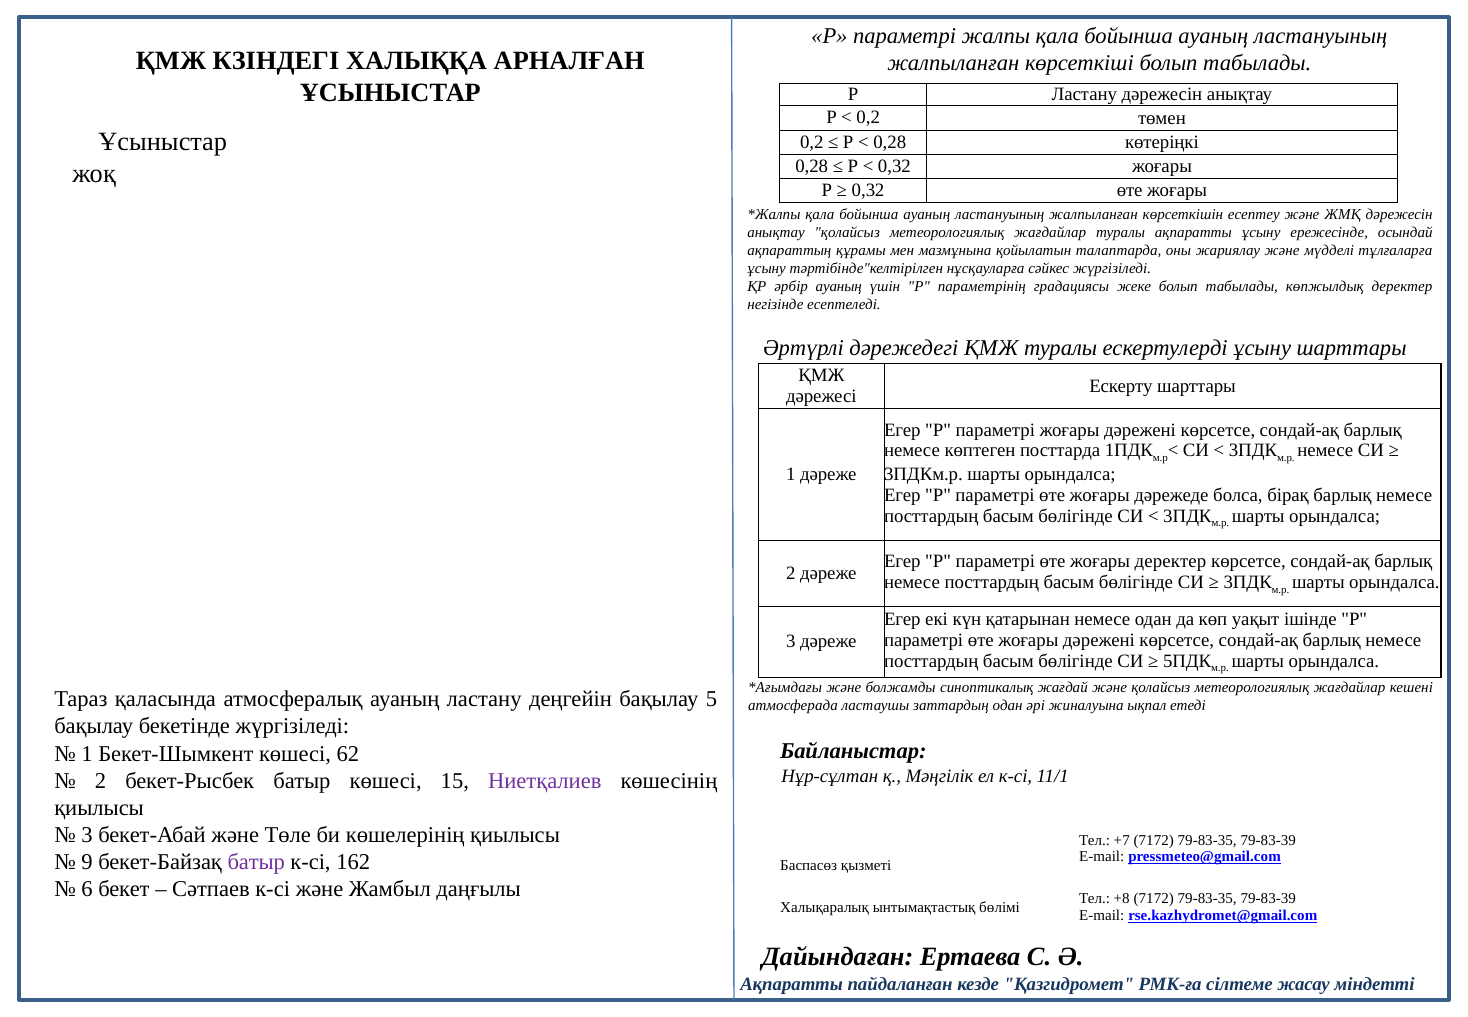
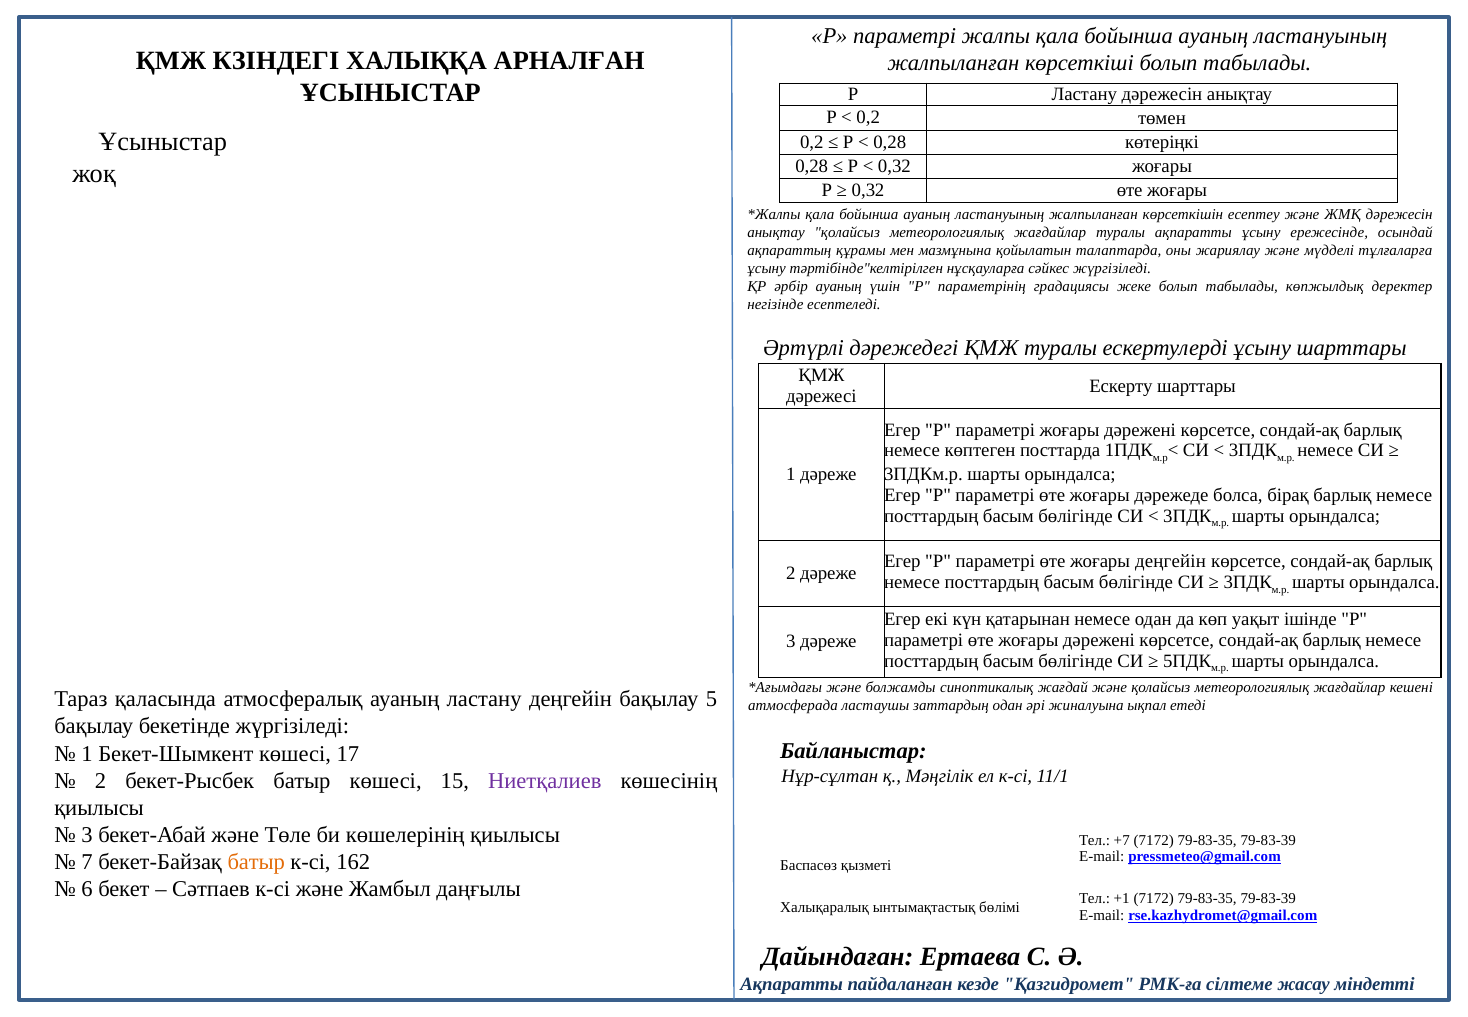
жоғары деректер: деректер -> деңгейін (1170, 561)
62: 62 -> 17 (348, 753)
9: 9 -> 7 (87, 861)
батыр colour: purple -> orange (256, 861)
+8: +8 -> +1 (1122, 898)
